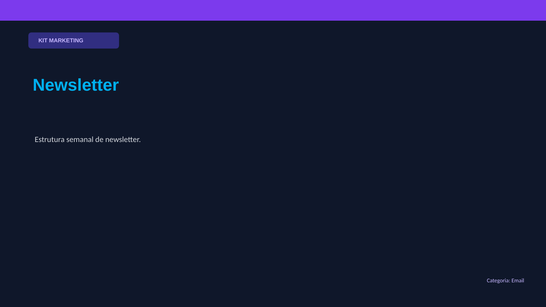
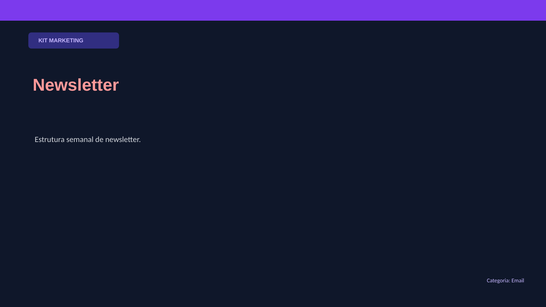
Newsletter colour: light blue -> pink (76, 85)
